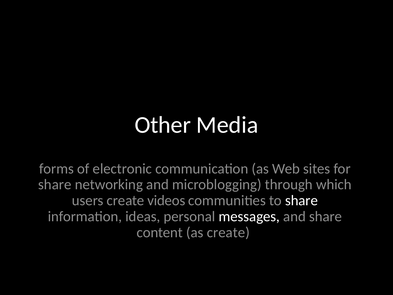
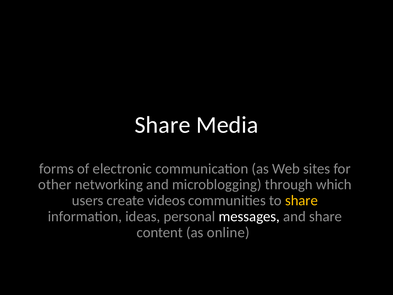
Other: Other -> Share (163, 125)
share: share -> other (55, 184)
share colour: white -> yellow (301, 200)
as create: create -> online (228, 232)
